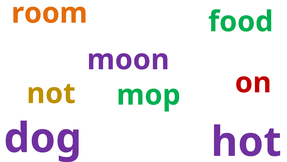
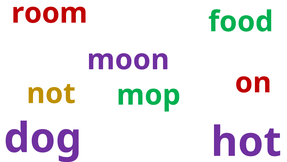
room colour: orange -> red (49, 13)
